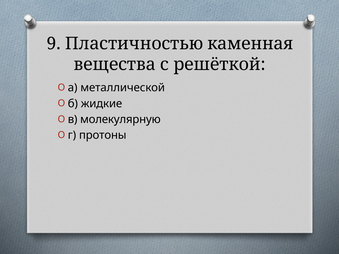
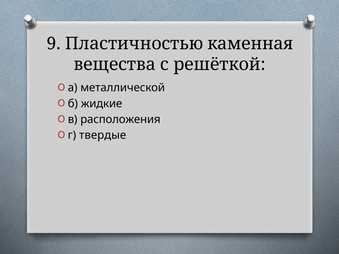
молекулярную: молекулярную -> расположения (120, 119)
протоны: протоны -> твердые (103, 135)
